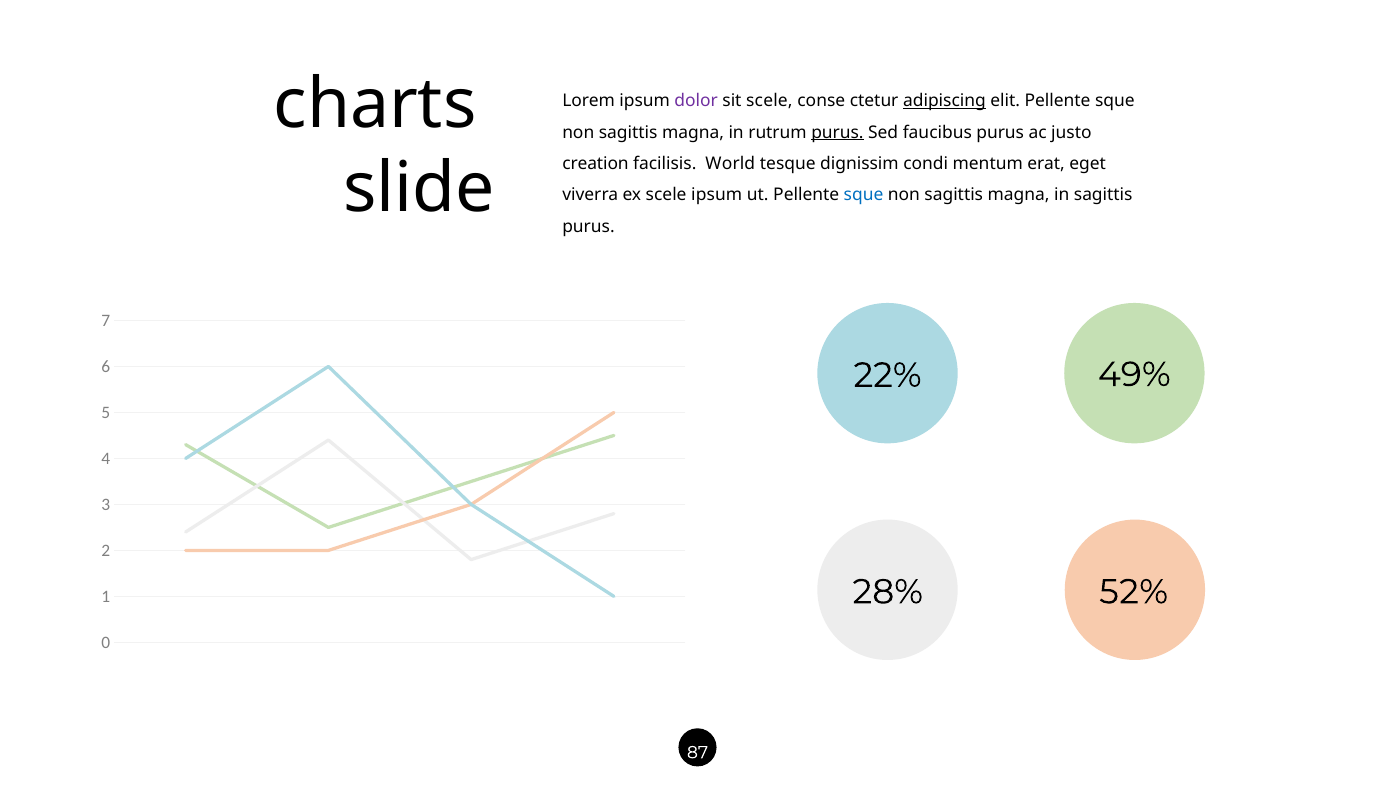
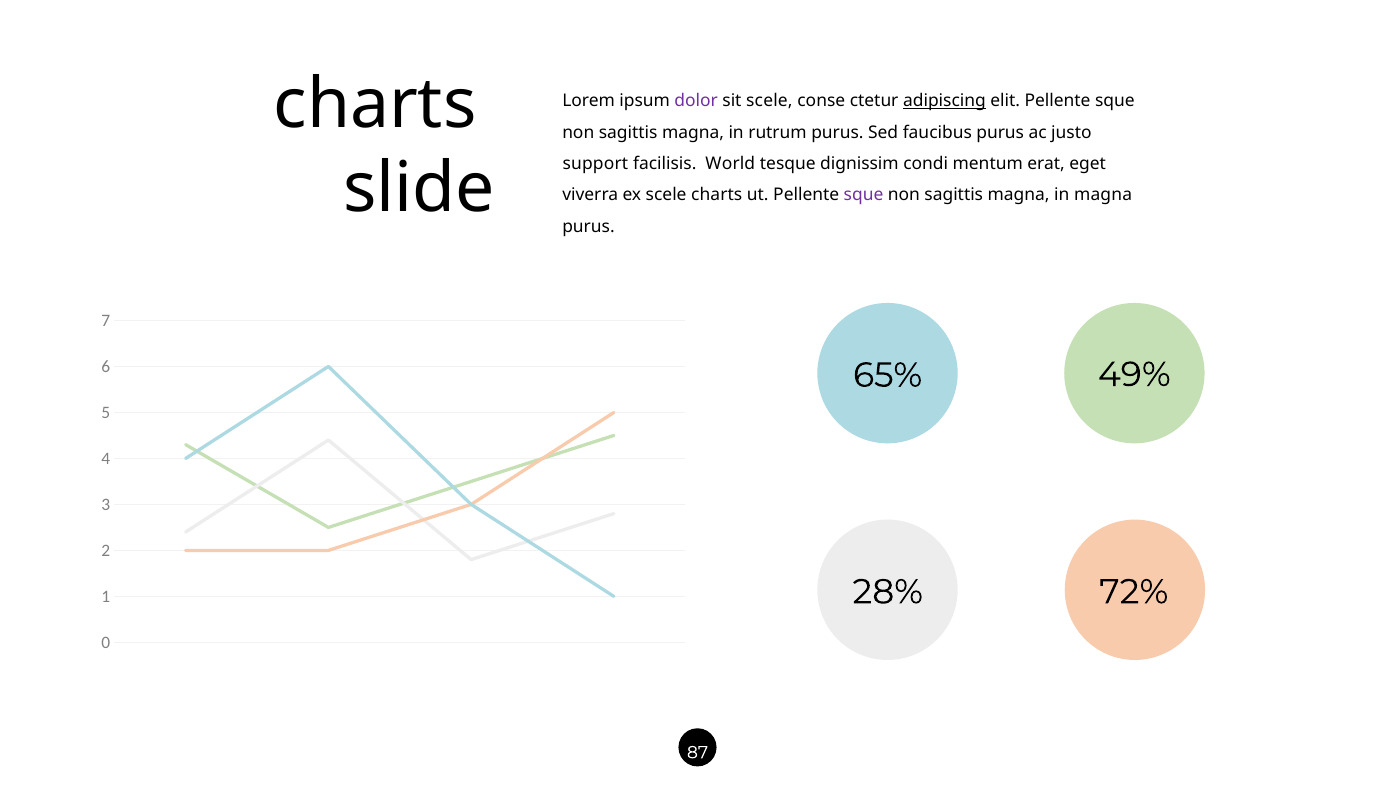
purus underline: present -> none (837, 132)
creation: creation -> support (595, 164)
scele ipsum: ipsum -> charts (717, 195)
sque colour: blue -> purple (864, 195)
in sagittis: sagittis -> magna (1103, 195)
22%: 22% -> 65% (888, 375)
52%: 52% -> 72% (1134, 592)
